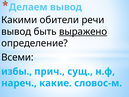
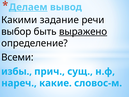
Делаем underline: none -> present (28, 7)
обители: обители -> задание (59, 20)
вывод: вывод -> выбор (16, 32)
